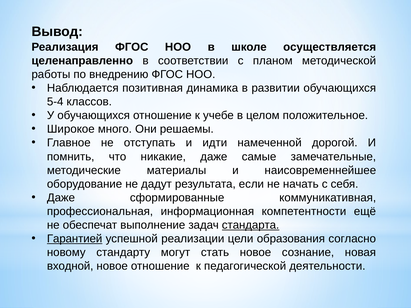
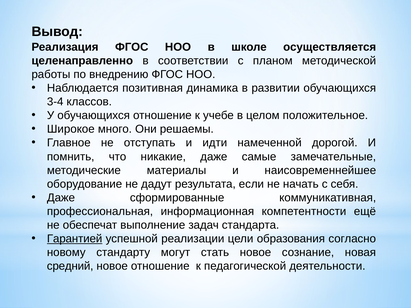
5-4: 5-4 -> 3-4 (55, 102)
стандарта underline: present -> none (251, 225)
входной: входной -> средний (70, 266)
